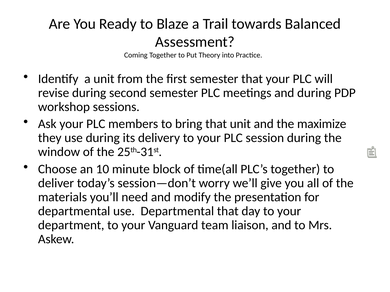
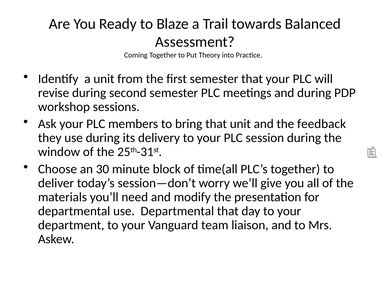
maximize: maximize -> feedback (322, 124)
10: 10 -> 30 (103, 169)
